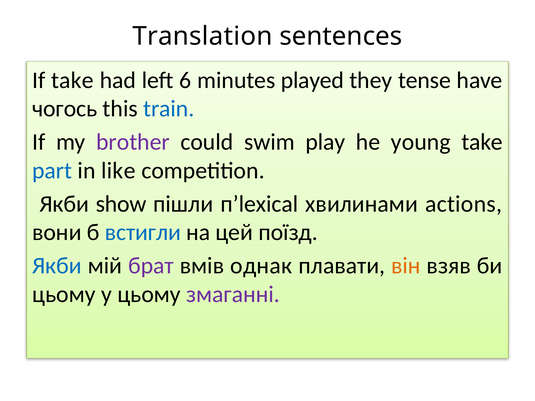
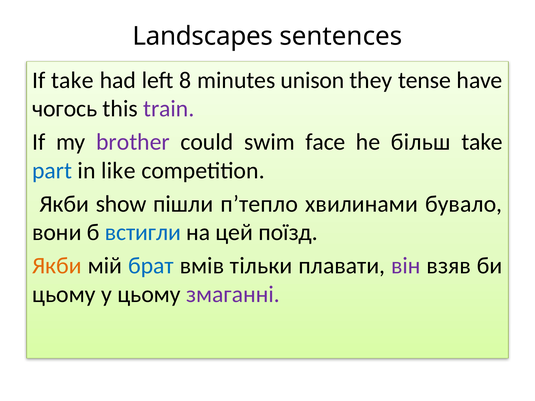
Translation: Translation -> Landscapes (203, 36)
6: 6 -> 8 (185, 80)
played: played -> unison (312, 80)
train colour: blue -> purple (169, 109)
play: play -> face (326, 142)
young: young -> більш (421, 142)
п’lexical: п’lexical -> п’тепло (259, 204)
actions: actions -> бувало (464, 204)
Якби colour: blue -> orange (57, 266)
брат colour: purple -> blue (151, 266)
однак: однак -> тільки (261, 266)
він colour: orange -> purple (406, 266)
